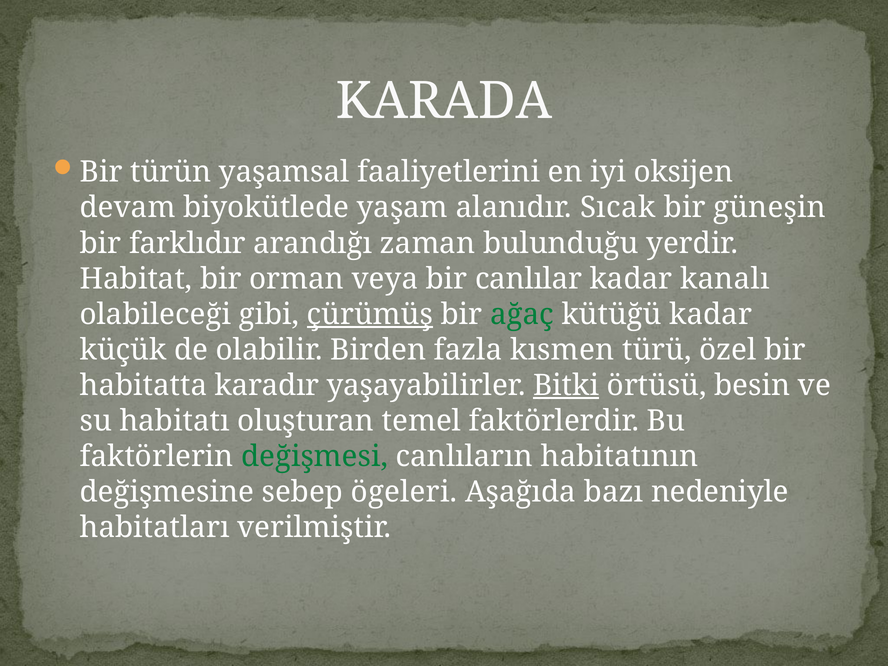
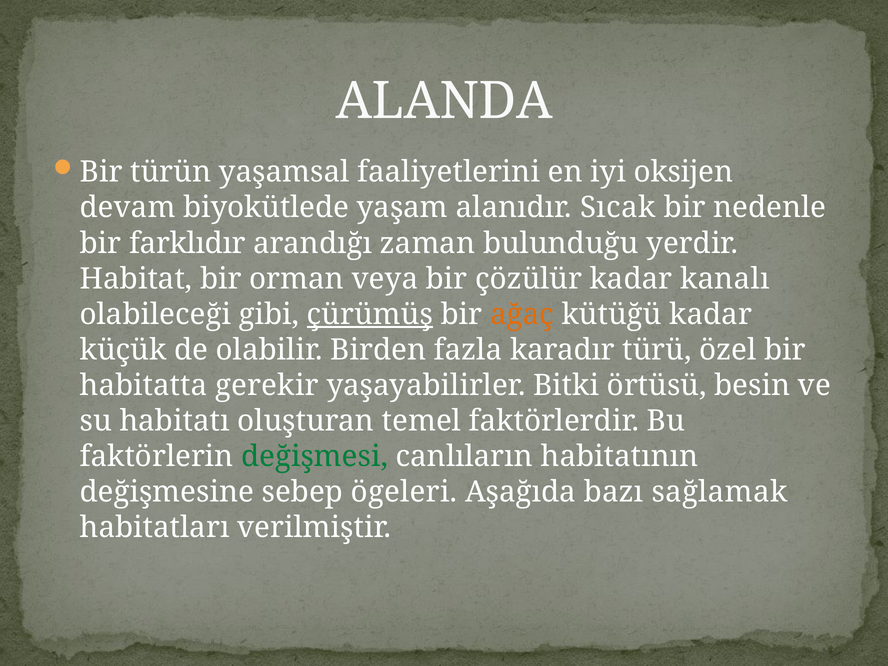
KARADA: KARADA -> ALANDA (444, 101)
güneşin: güneşin -> nedenle (770, 208)
canlılar: canlılar -> çözülür (529, 279)
ağaç colour: green -> orange (522, 314)
kısmen: kısmen -> karadır (562, 350)
karadır: karadır -> gerekir (267, 385)
Bitki underline: present -> none (566, 385)
nedeniyle: nedeniyle -> sağlamak (719, 492)
